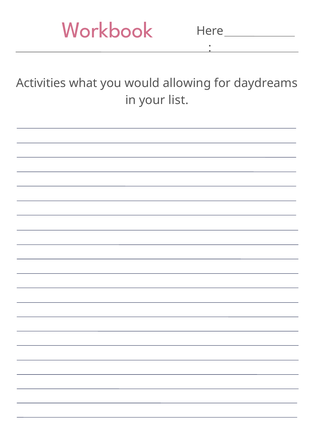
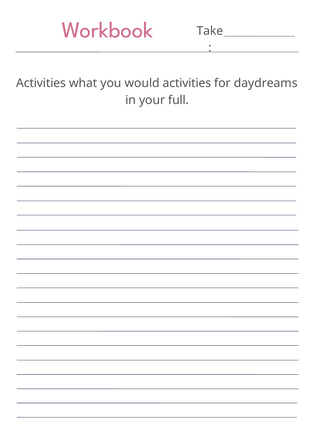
Here: Here -> Take (210, 31)
would allowing: allowing -> activities (187, 83)
list: list -> full (179, 100)
